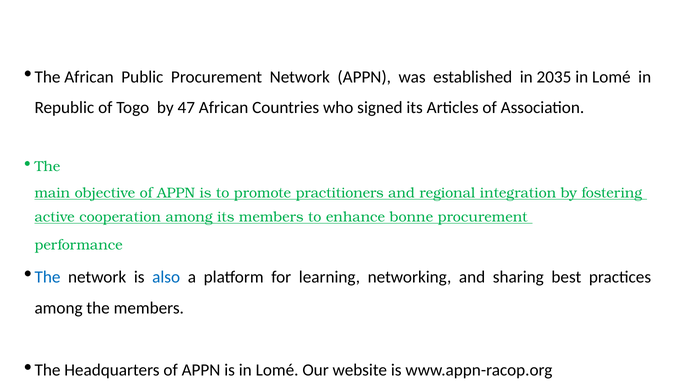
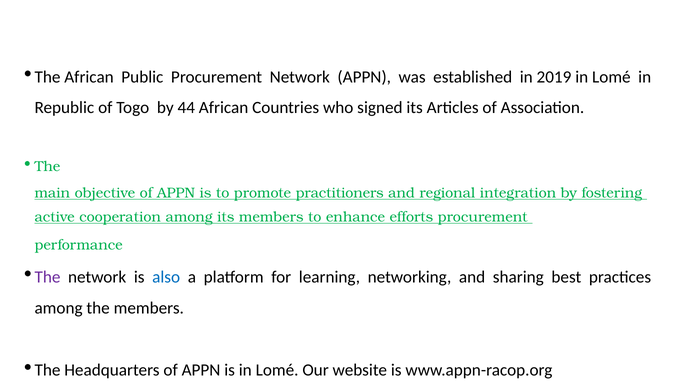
2035: 2035 -> 2019 (554, 77)
47: 47 -> 44 (186, 108)
bonne: bonne -> efforts (411, 217)
The colour: blue -> purple (47, 277)
